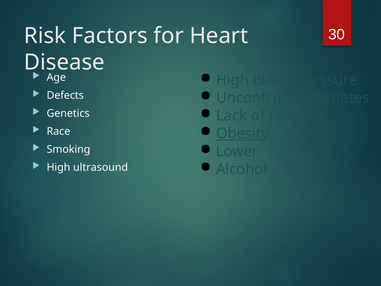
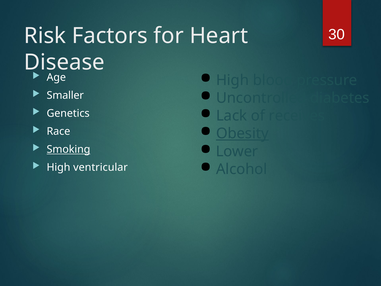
Defects: Defects -> Smaller (65, 95)
Smoking underline: none -> present (68, 149)
ultrasound: ultrasound -> ventricular (101, 167)
